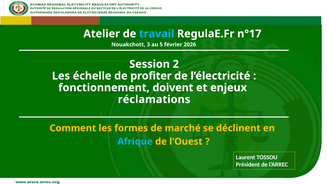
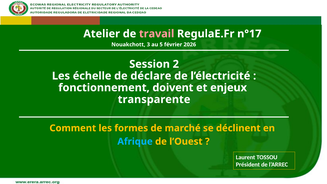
travail colour: light blue -> pink (157, 34)
profiter: profiter -> déclare (151, 76)
réclamations: réclamations -> transparente (154, 99)
